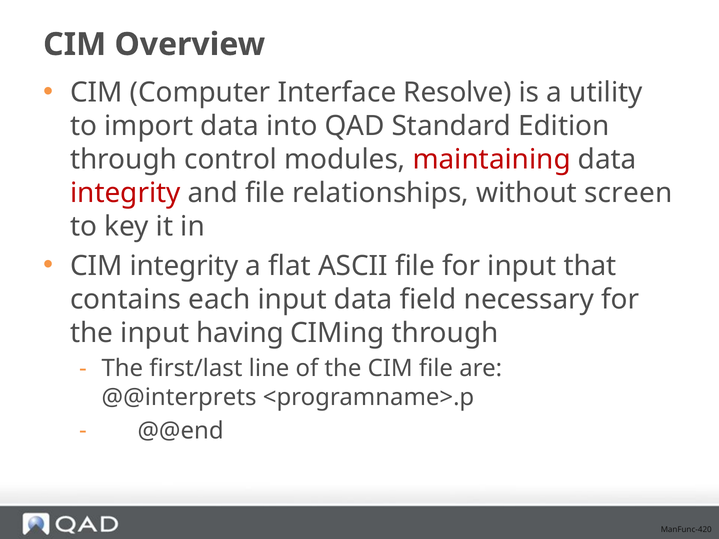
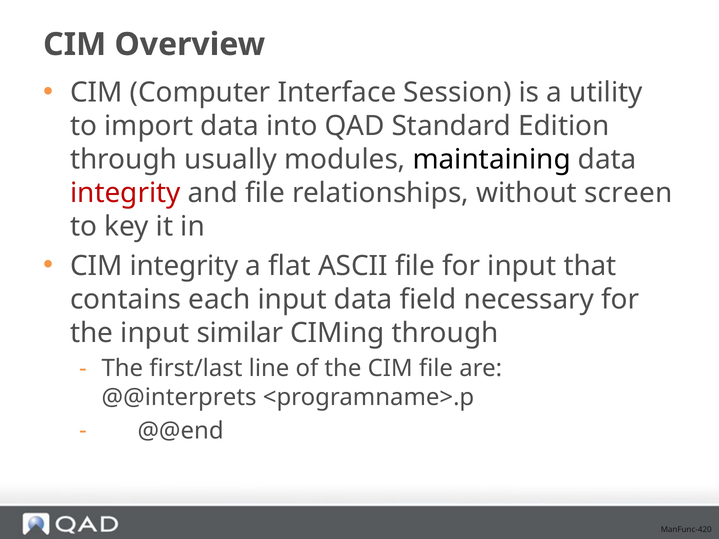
Resolve: Resolve -> Session (457, 92)
control: control -> usually (231, 160)
maintaining colour: red -> black (492, 160)
having: having -> similar (240, 333)
